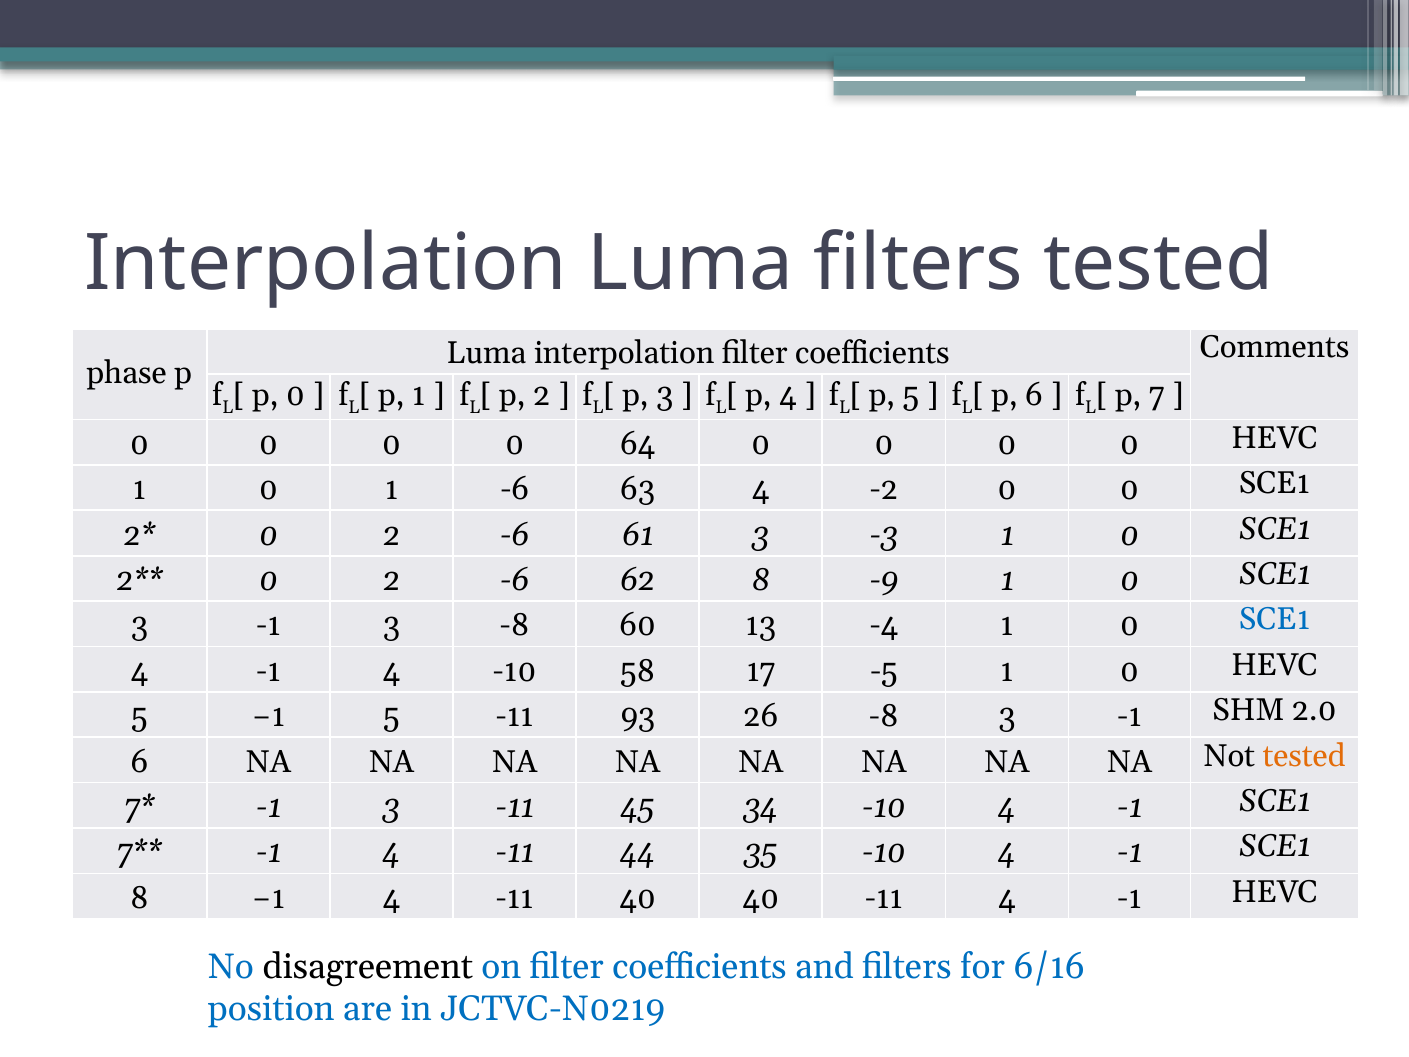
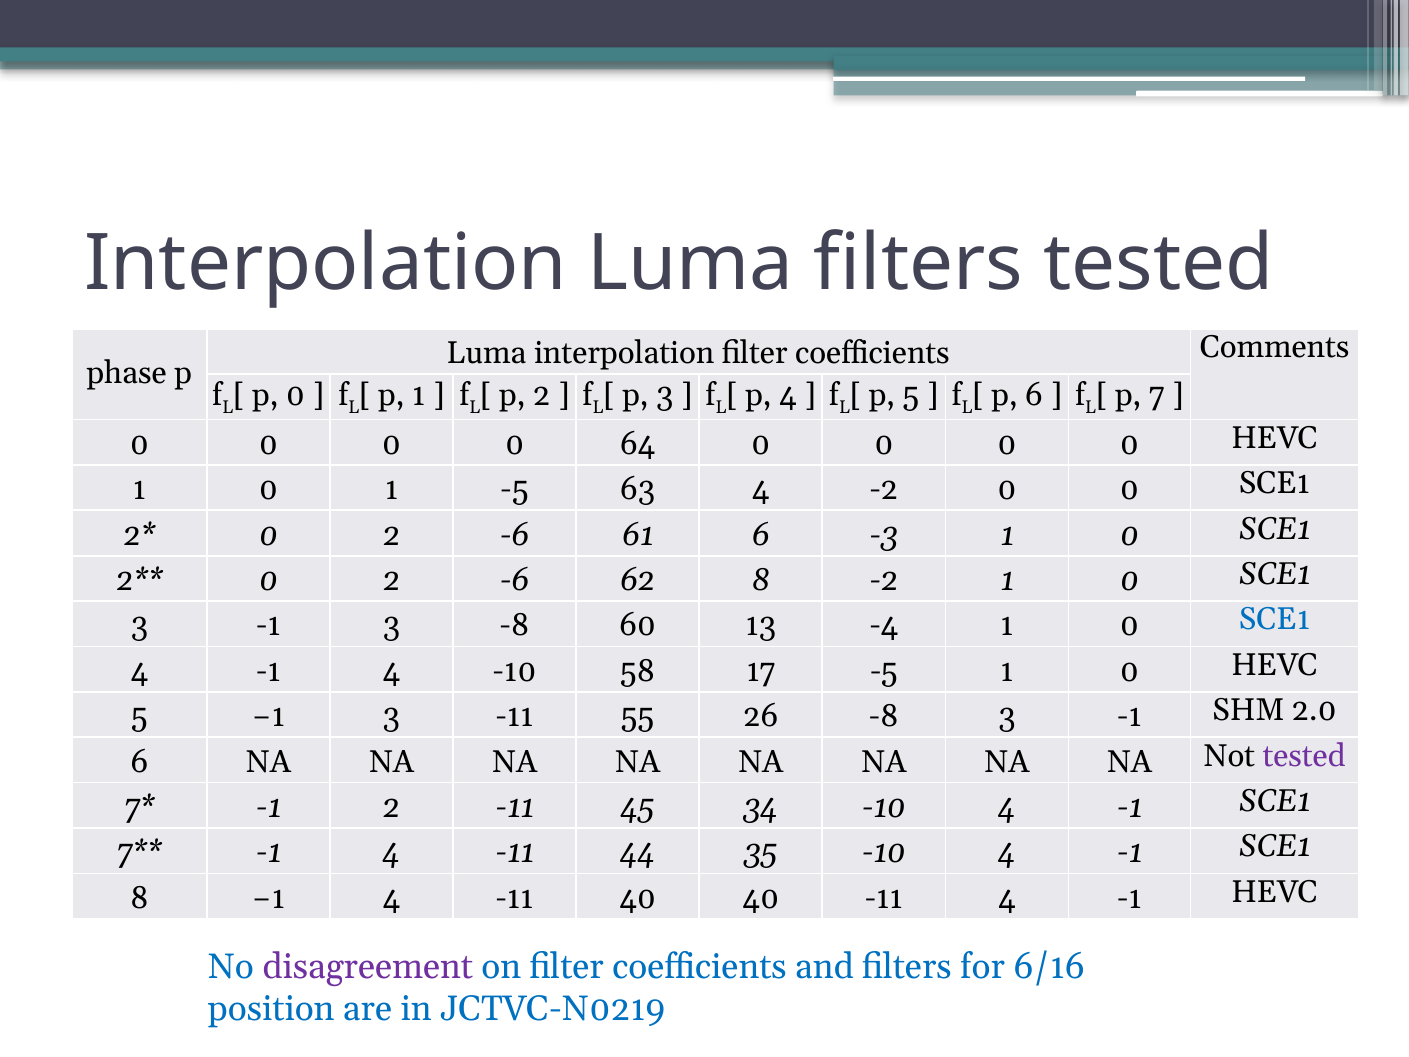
1 -6: -6 -> -5 (514, 489)
61 3: 3 -> 6 (761, 535)
8 -9: -9 -> -2 (884, 580)
−1 5: 5 -> 3 (391, 716)
93: 93 -> 55 (638, 716)
tested colour: orange -> purple (1304, 756)
3: 3 -> 2 (391, 807)
disagreement colour: black -> purple (368, 967)
